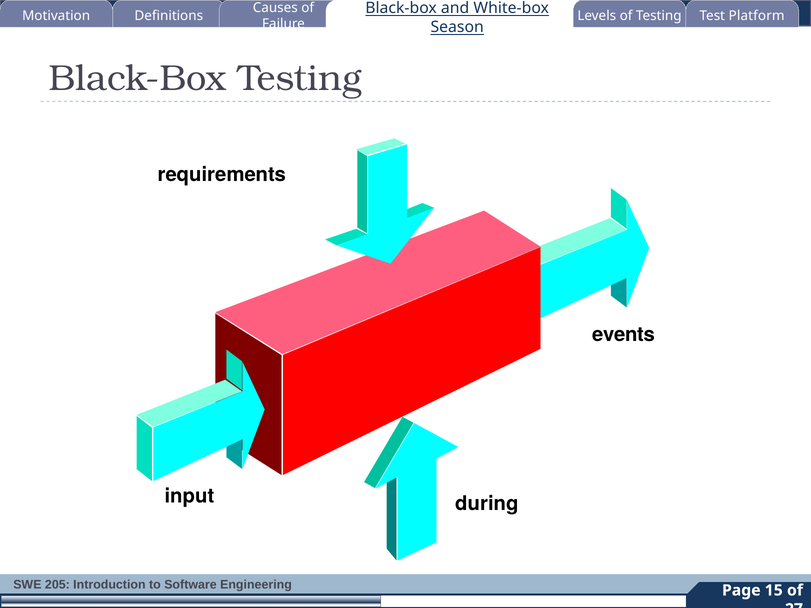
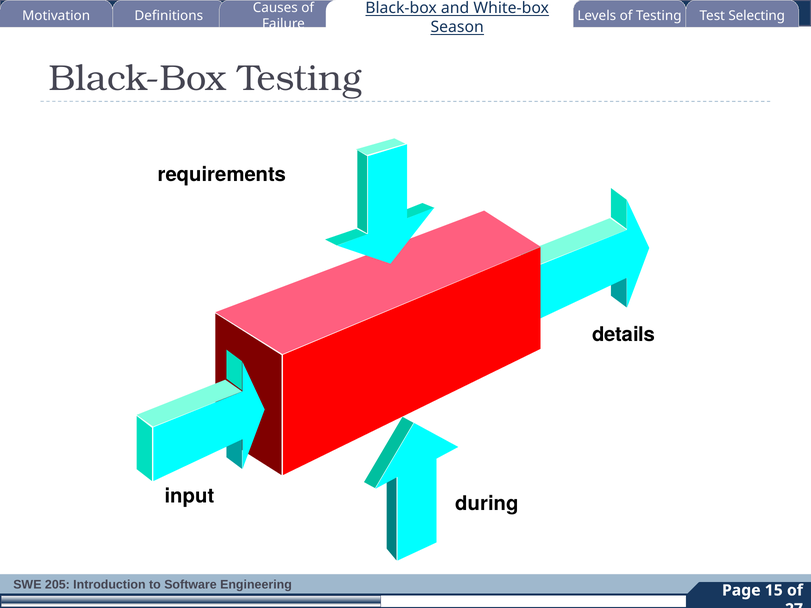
Platform: Platform -> Selecting (757, 16)
events: events -> details (624, 335)
